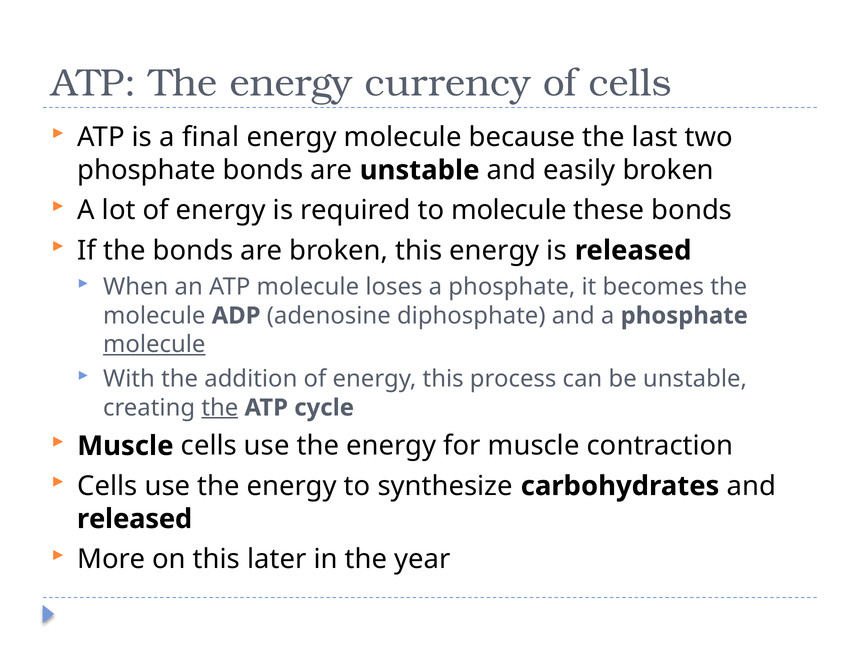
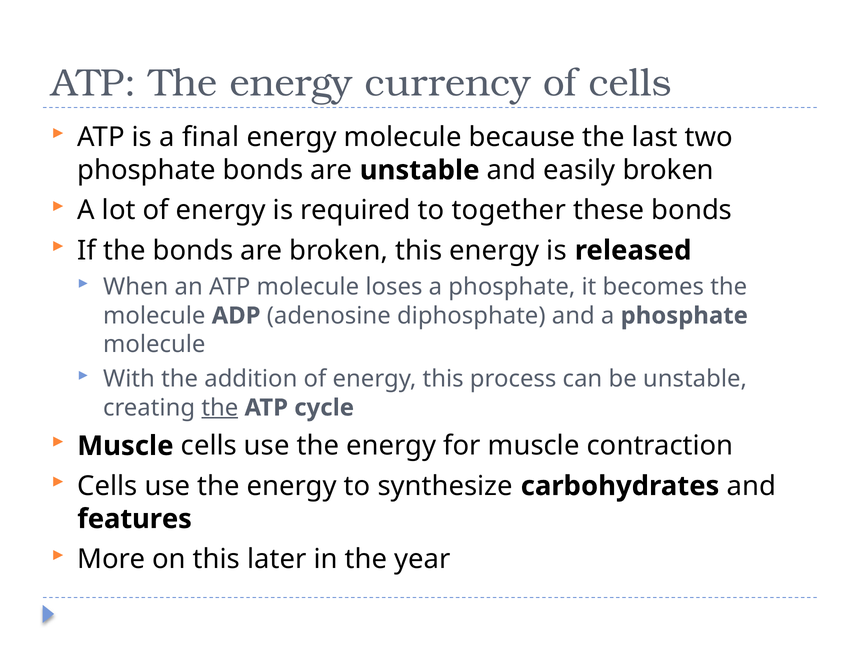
to molecule: molecule -> together (509, 210)
molecule underline: present -> none (154, 344)
released: released -> features (135, 519)
